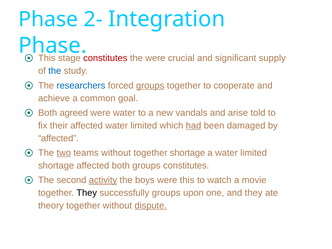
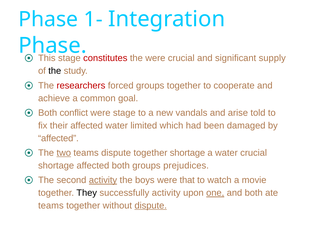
2-: 2- -> 1- (93, 19)
the colour: blue -> black (55, 71)
researchers colour: blue -> red (81, 86)
groups underline: present -> none (150, 86)
agreed: agreed -> conflict (74, 113)
were water: water -> stage (124, 113)
had underline: present -> none (194, 126)
teams without: without -> dispute (116, 153)
a water limited: limited -> crucial (254, 153)
groups constitutes: constitutes -> prejudices (186, 166)
were this: this -> that (187, 180)
successfully groups: groups -> activity (166, 193)
one underline: none -> present (215, 193)
and they: they -> both (254, 193)
theory: theory -> teams (51, 206)
